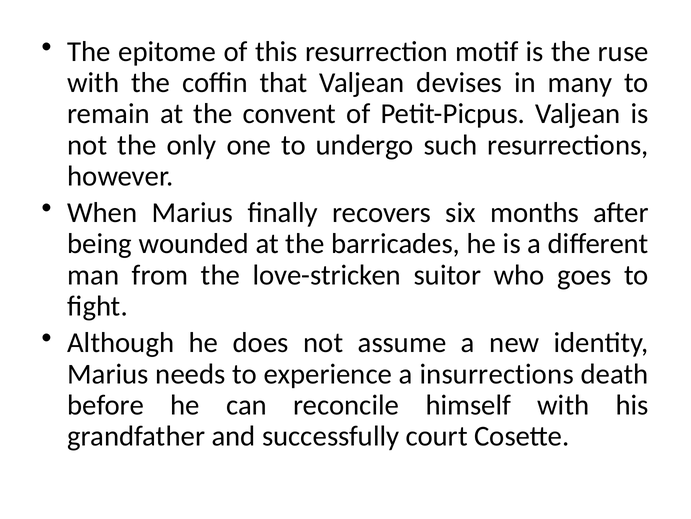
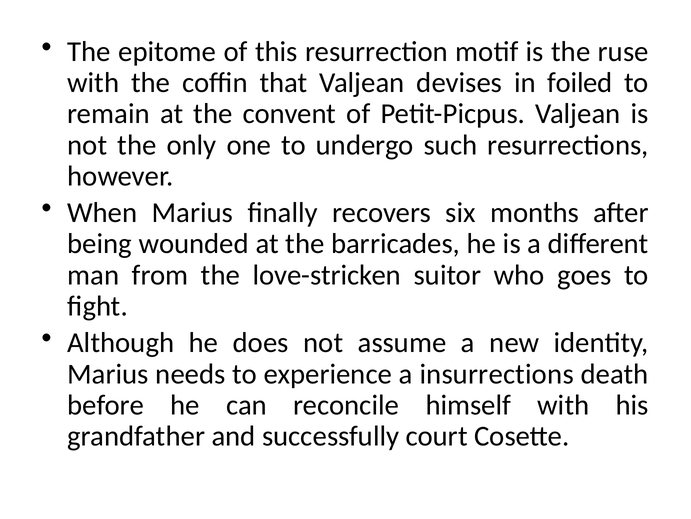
many: many -> foiled (580, 83)
